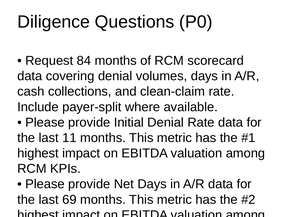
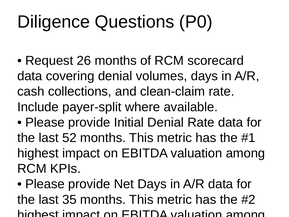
84: 84 -> 26 (84, 61)
11: 11 -> 52 (69, 138)
69: 69 -> 35 (69, 199)
